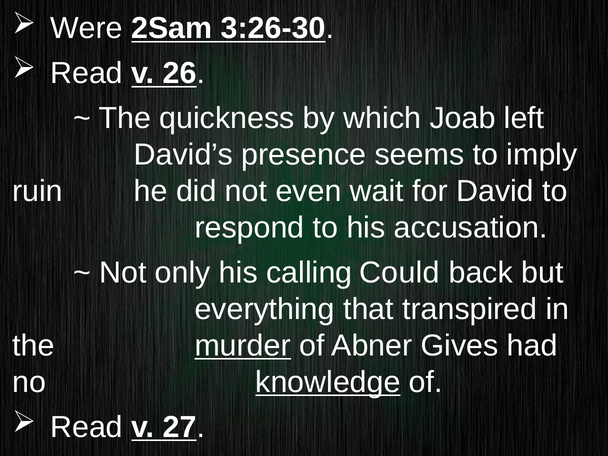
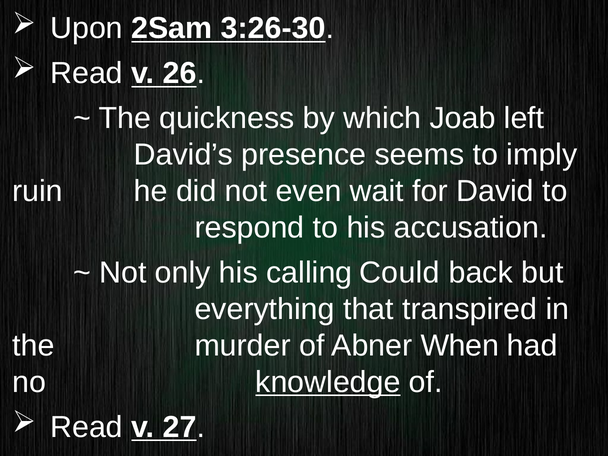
Were: Were -> Upon (87, 28)
murder underline: present -> none (243, 346)
Gives: Gives -> When (460, 346)
